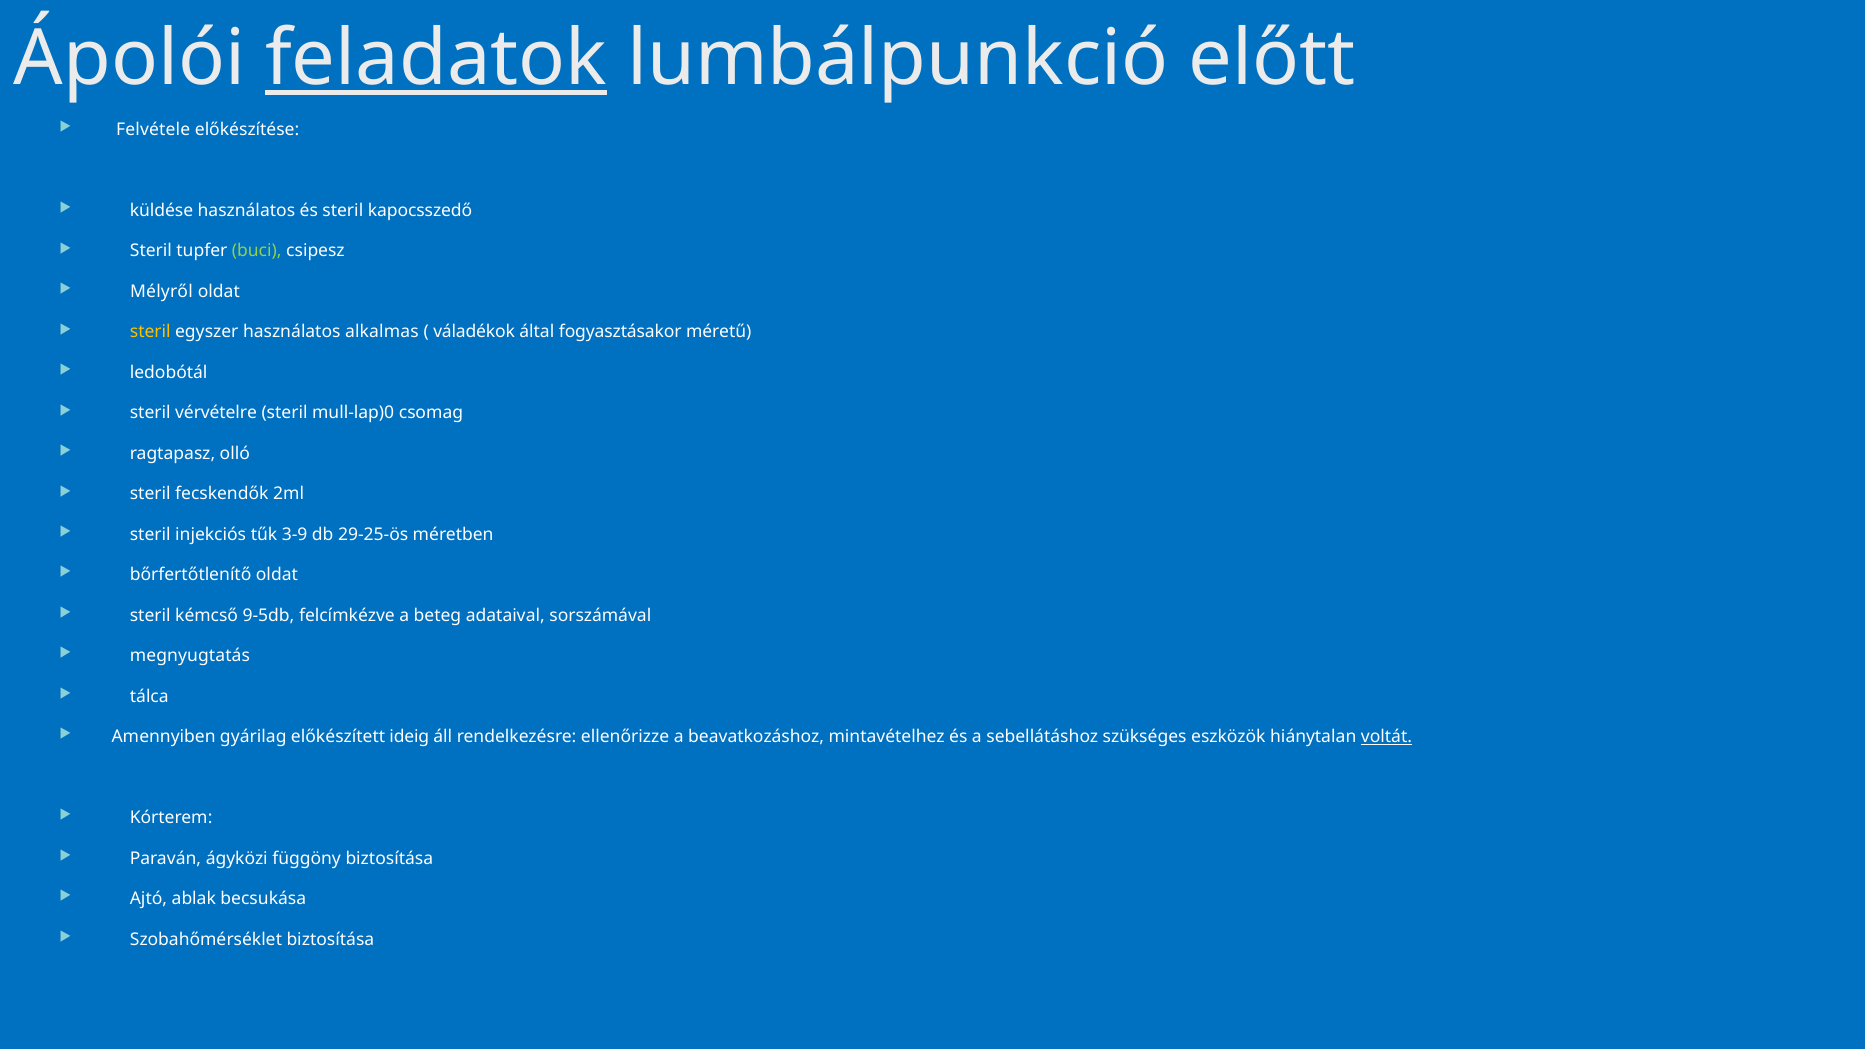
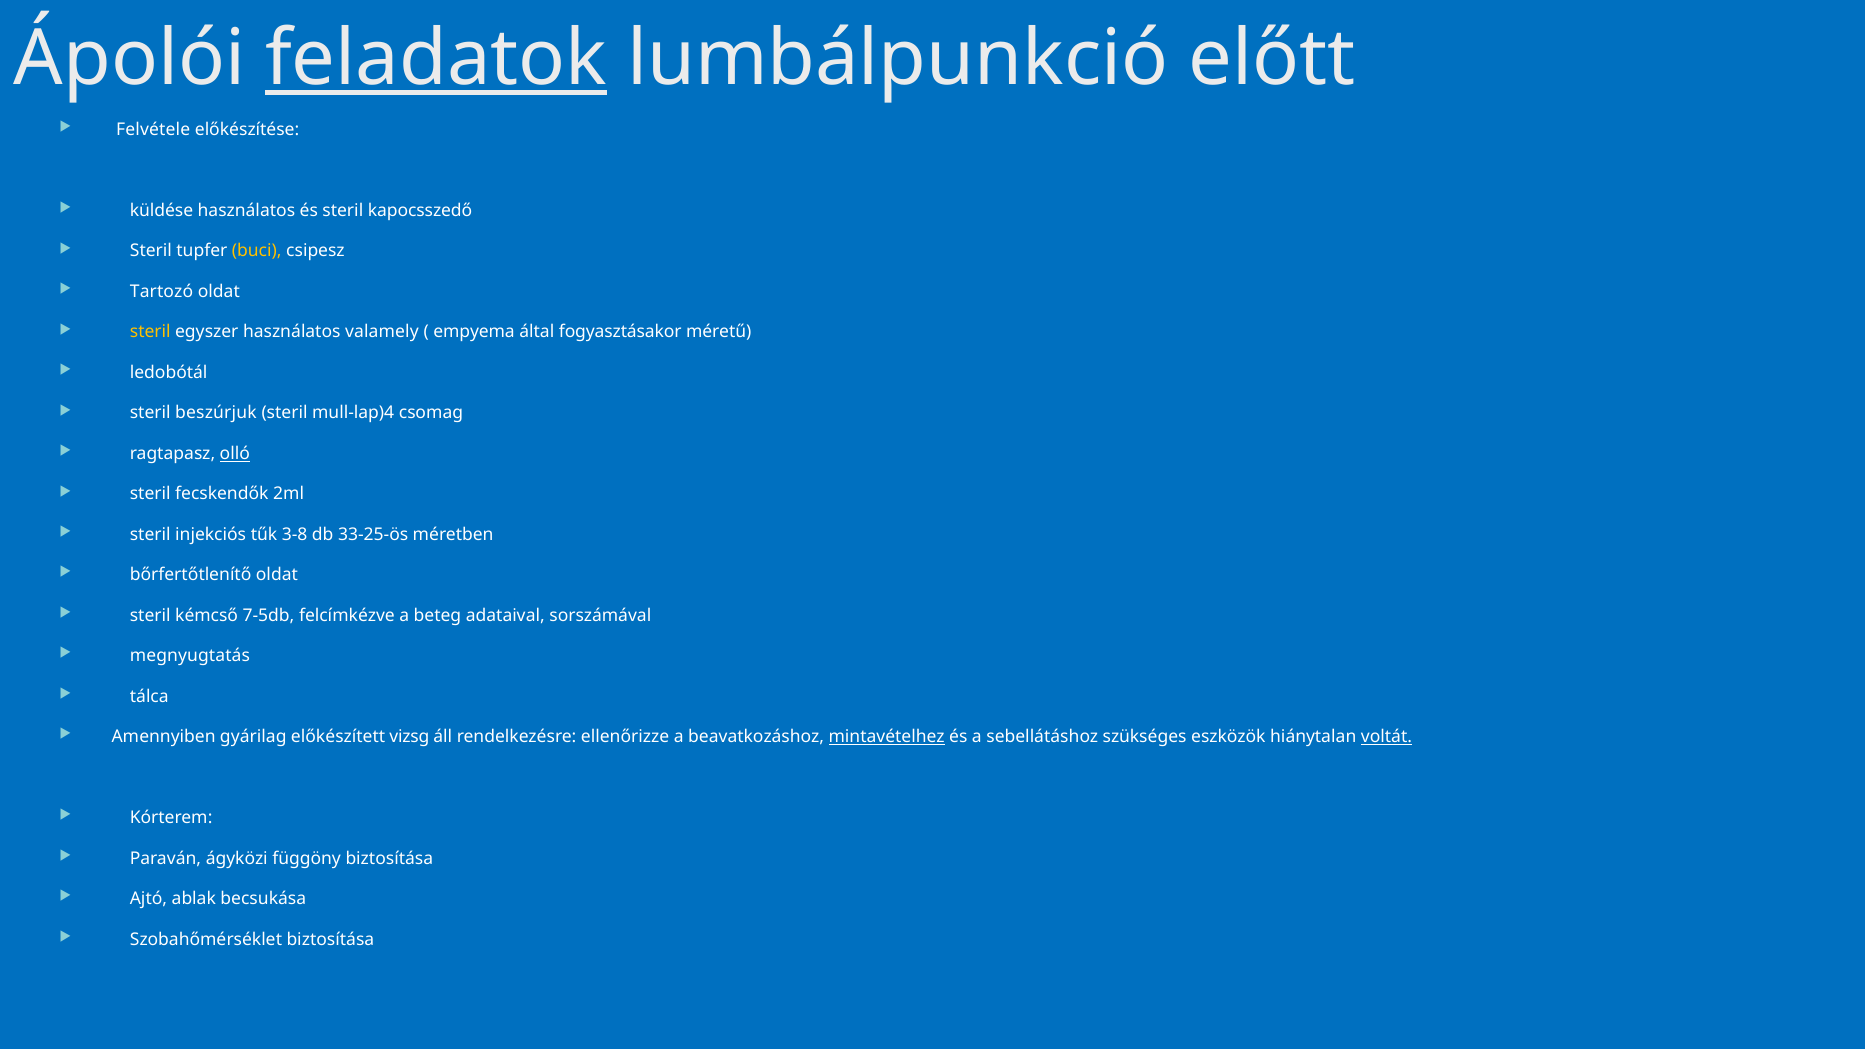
buci colour: light green -> yellow (257, 251)
Mélyről: Mélyről -> Tartozó (162, 292)
alkalmas: alkalmas -> valamely (382, 332)
váladékok: váladékok -> empyema (474, 332)
vérvételre: vérvételre -> beszúrjuk (216, 413)
mull-lap)0: mull-lap)0 -> mull-lap)4 (353, 413)
olló underline: none -> present (235, 454)
3-9: 3-9 -> 3-8 (295, 535)
29-25-ös: 29-25-ös -> 33-25-ös (373, 535)
9-5db: 9-5db -> 7-5db (269, 616)
ideig: ideig -> vizsg (409, 737)
mintavételhez underline: none -> present (887, 737)
